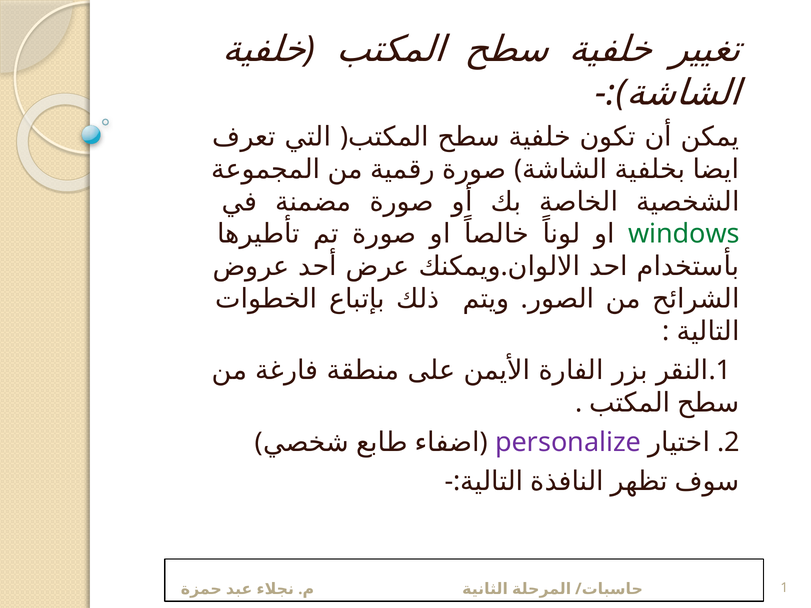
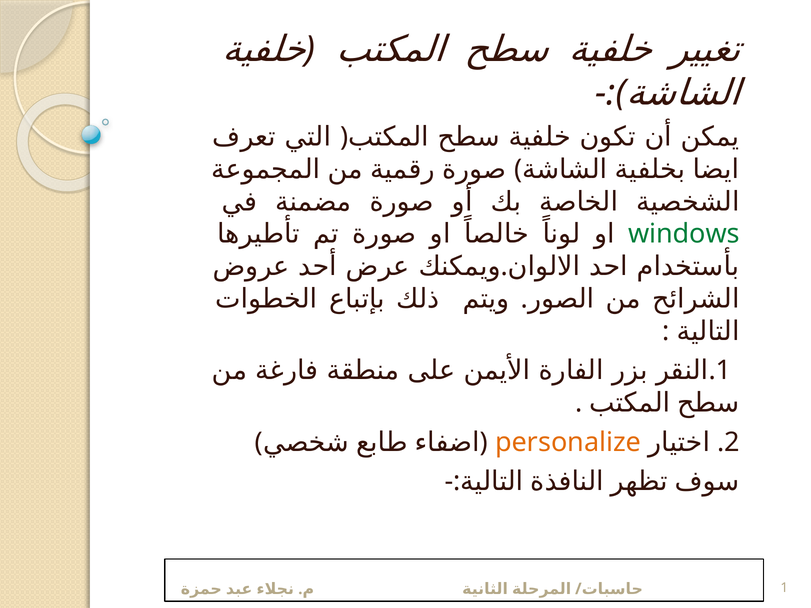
personalize colour: purple -> orange (568, 442)
